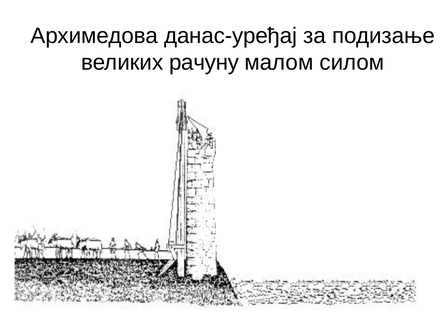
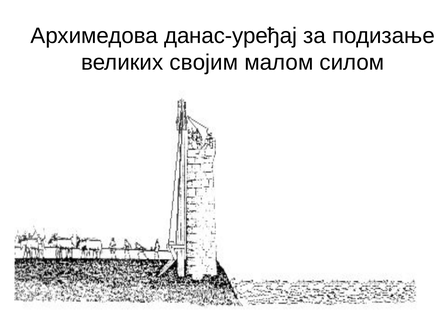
рачуну: рачуну -> својим (204, 63)
